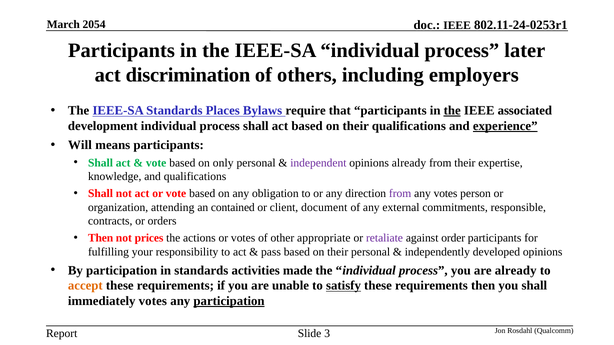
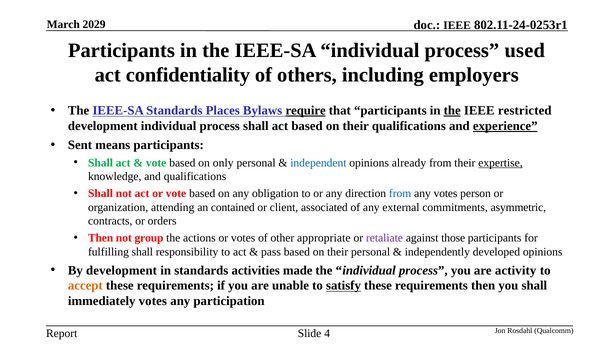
2054: 2054 -> 2029 (94, 24)
later: later -> used (525, 50)
discrimination: discrimination -> confidentiality (188, 75)
require underline: none -> present (306, 111)
associated: associated -> restricted (525, 111)
Will: Will -> Sent (80, 145)
independent colour: purple -> blue (318, 163)
expertise underline: none -> present (500, 163)
from colour: purple -> blue (400, 194)
document: document -> associated (324, 208)
responsible: responsible -> asymmetric (518, 208)
prices: prices -> group (149, 238)
order: order -> those (453, 238)
fulfilling your: your -> shall (142, 252)
By participation: participation -> development (122, 271)
are already: already -> activity (516, 271)
participation underline: present -> none (229, 301)
3: 3 -> 4 (327, 334)
